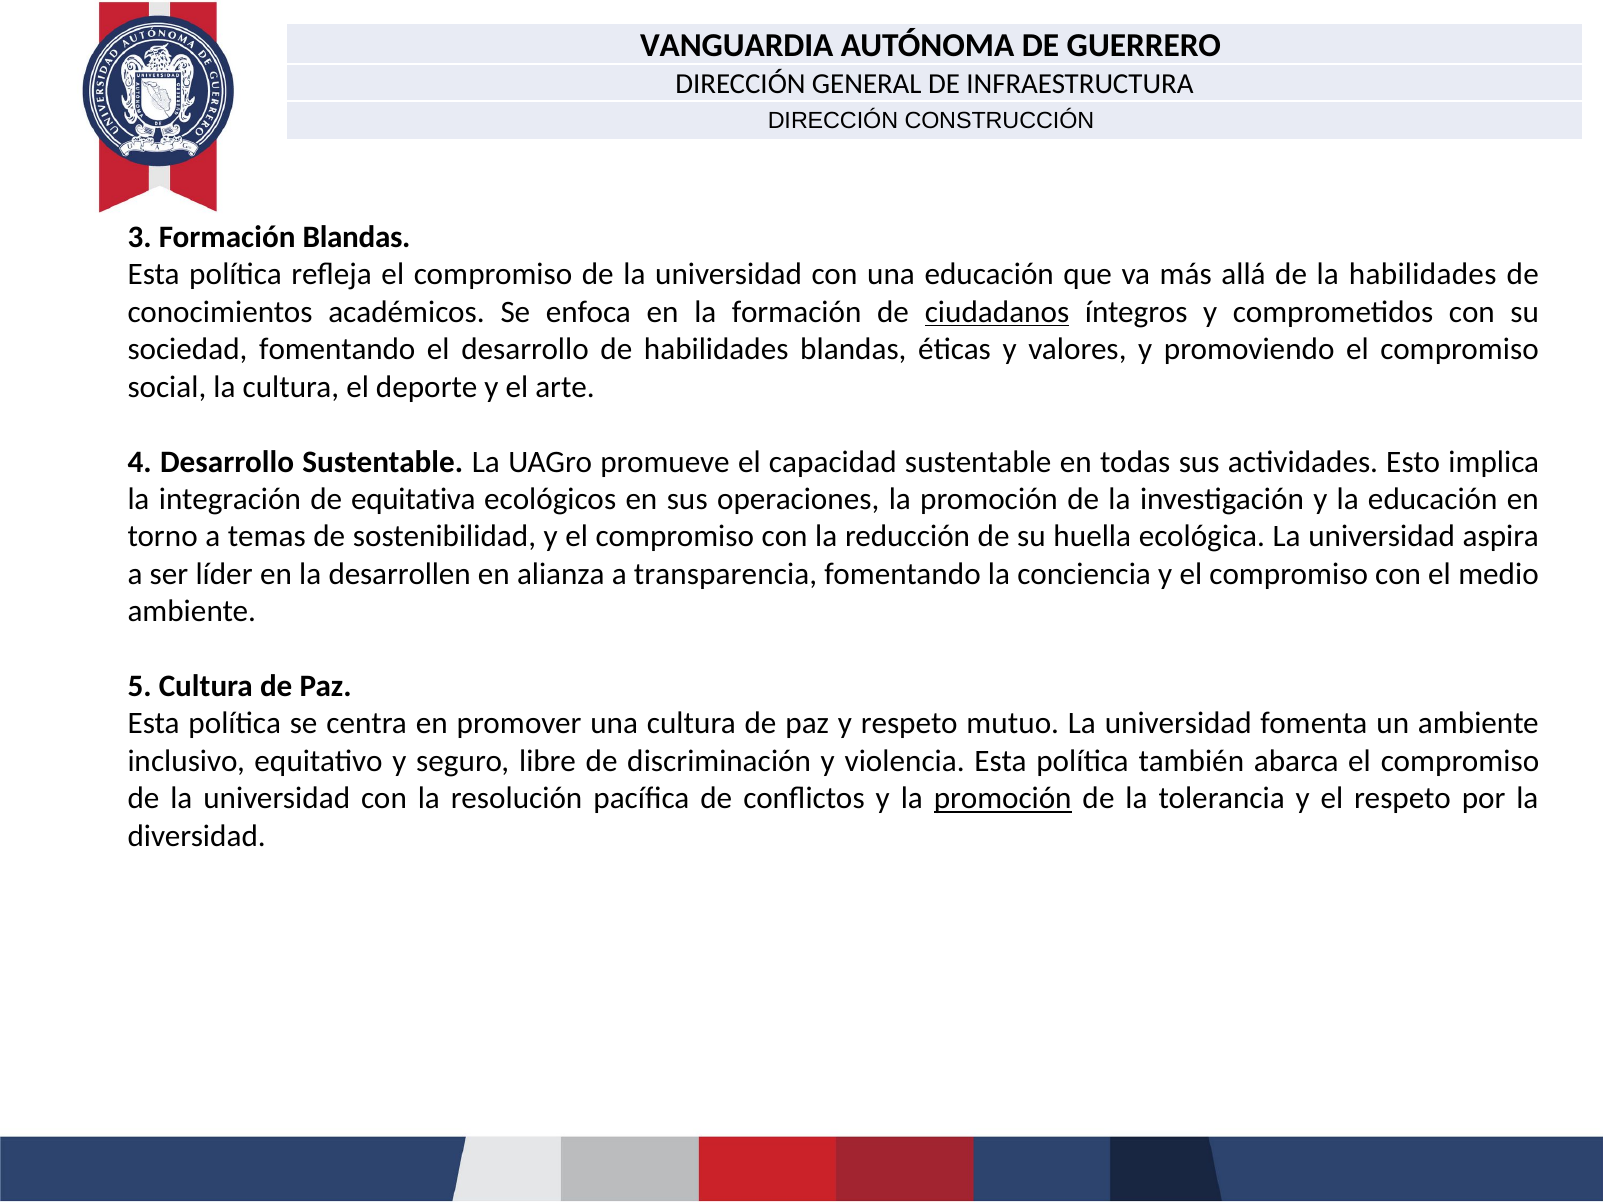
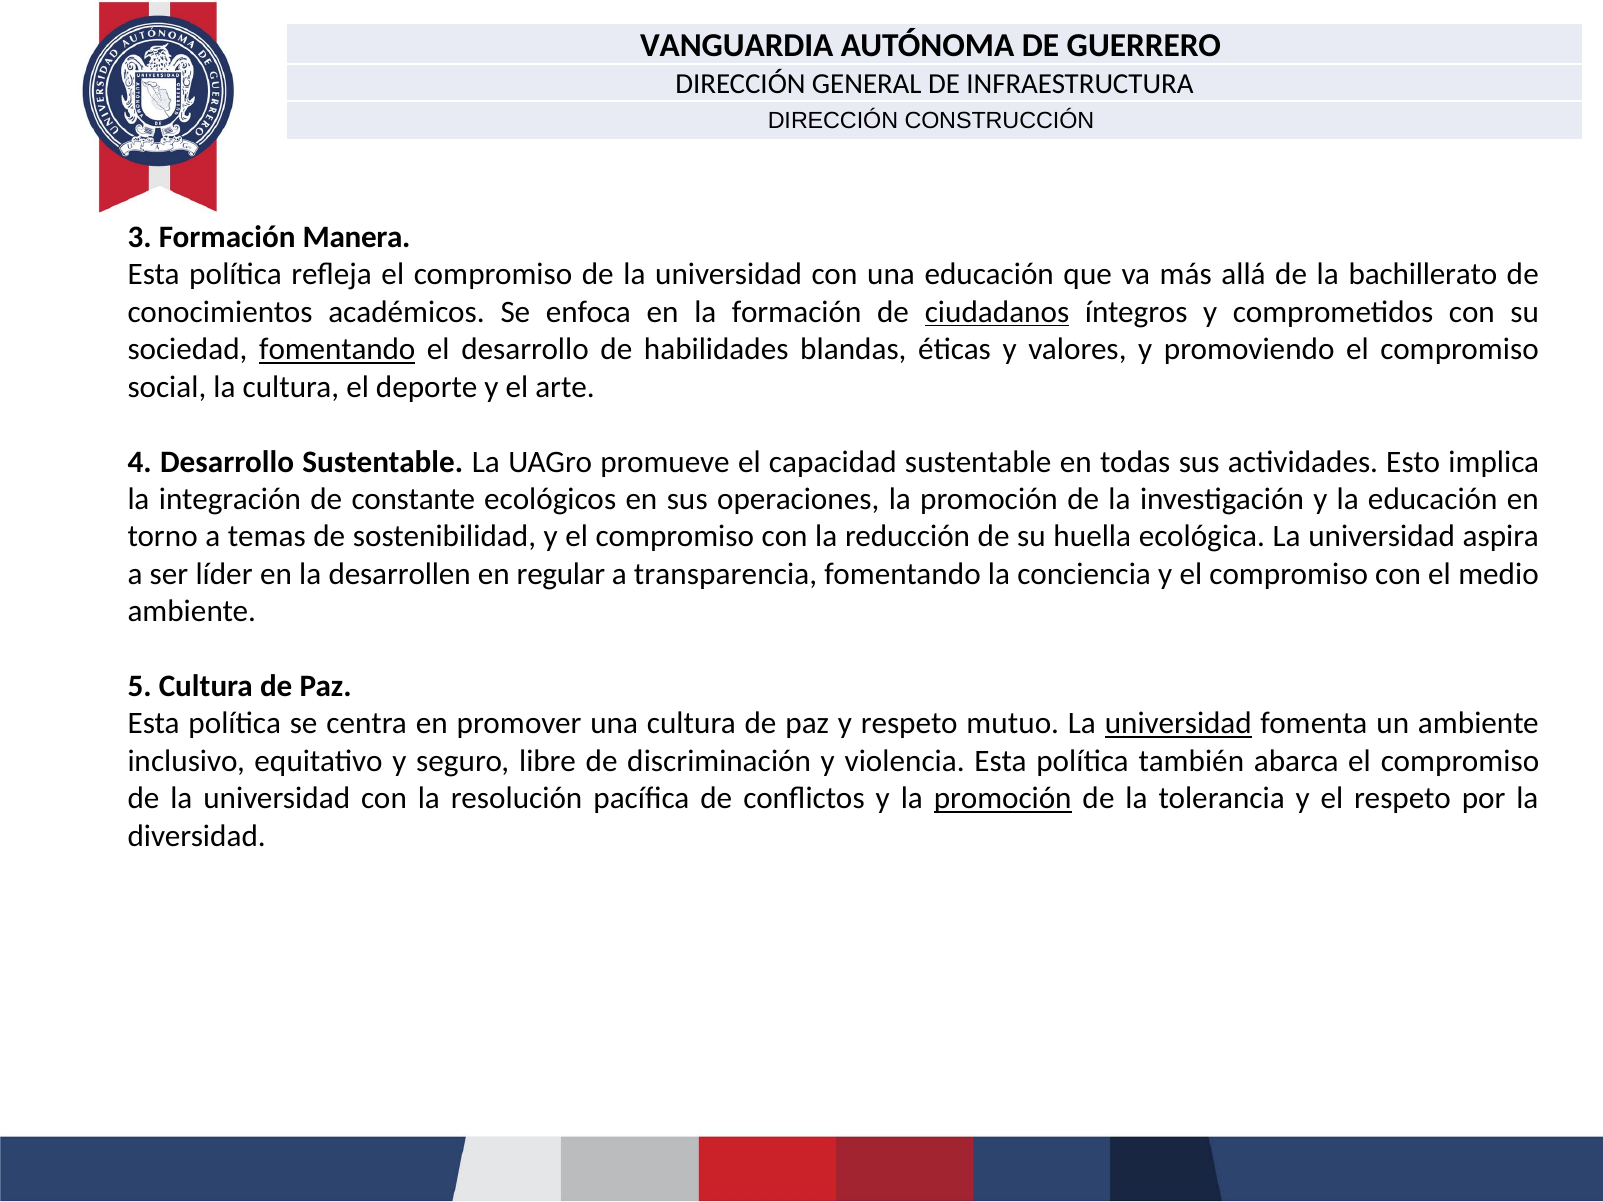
Formación Blandas: Blandas -> Manera (357, 237)
la habilidades: habilidades -> bachillerato (1423, 275)
fomentando underline: none -> present (337, 350)
equitativa: equitativa -> constante (413, 499)
alianza: alianza -> regular (561, 574)
universidad underline: none -> present (1178, 724)
